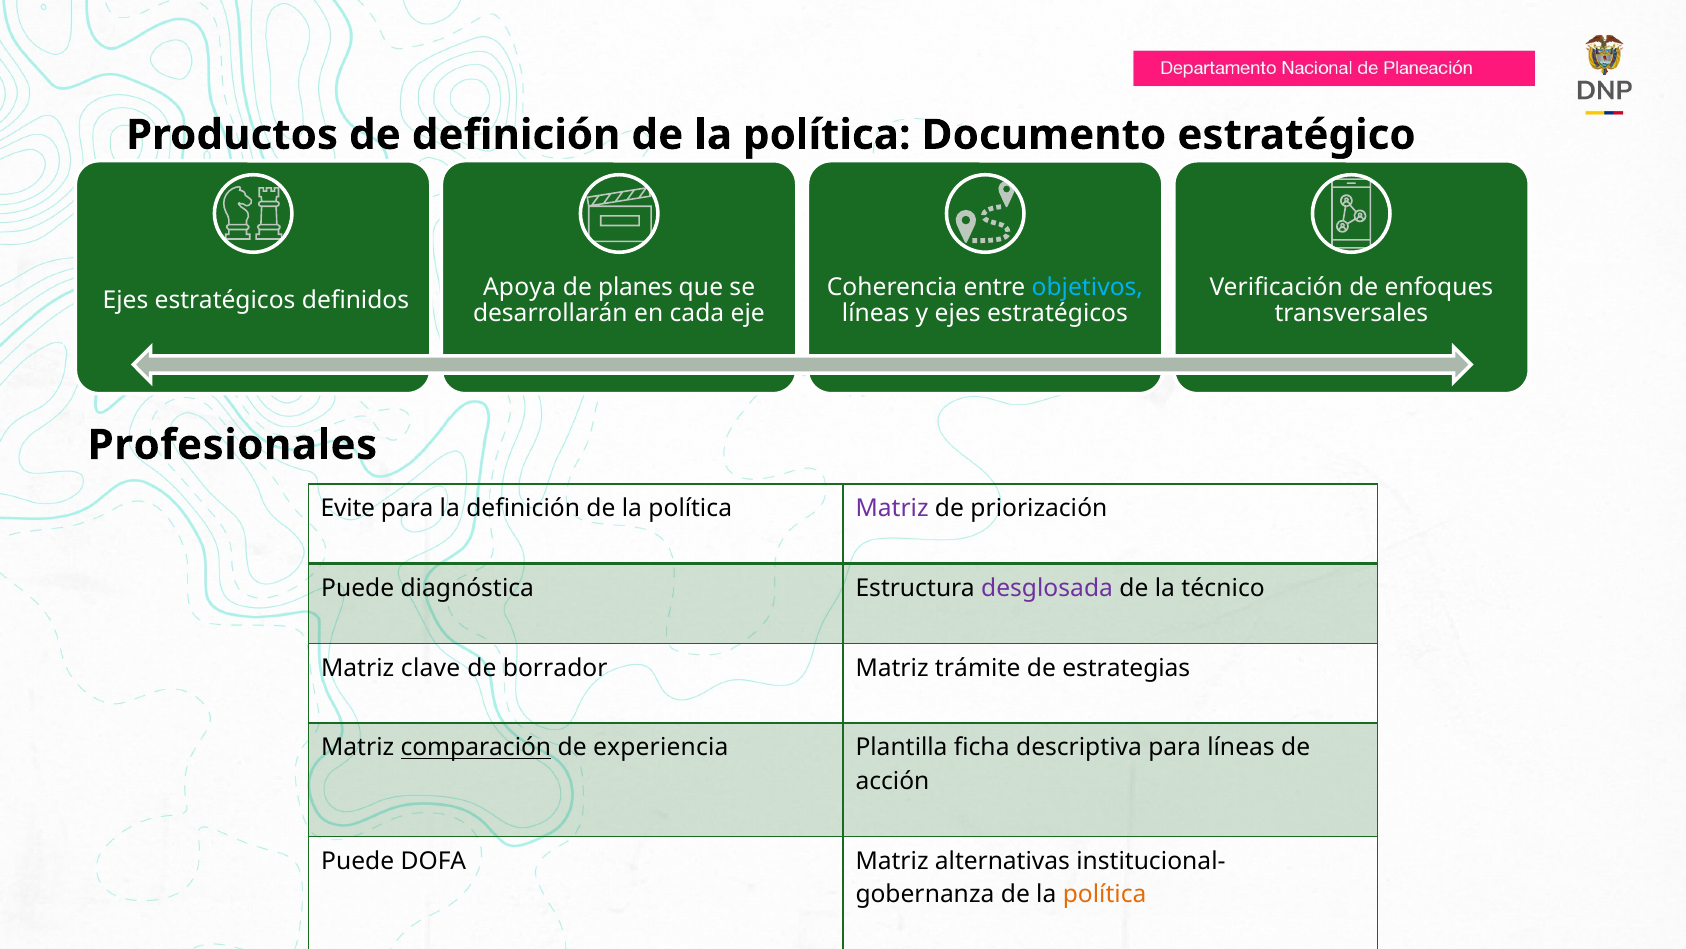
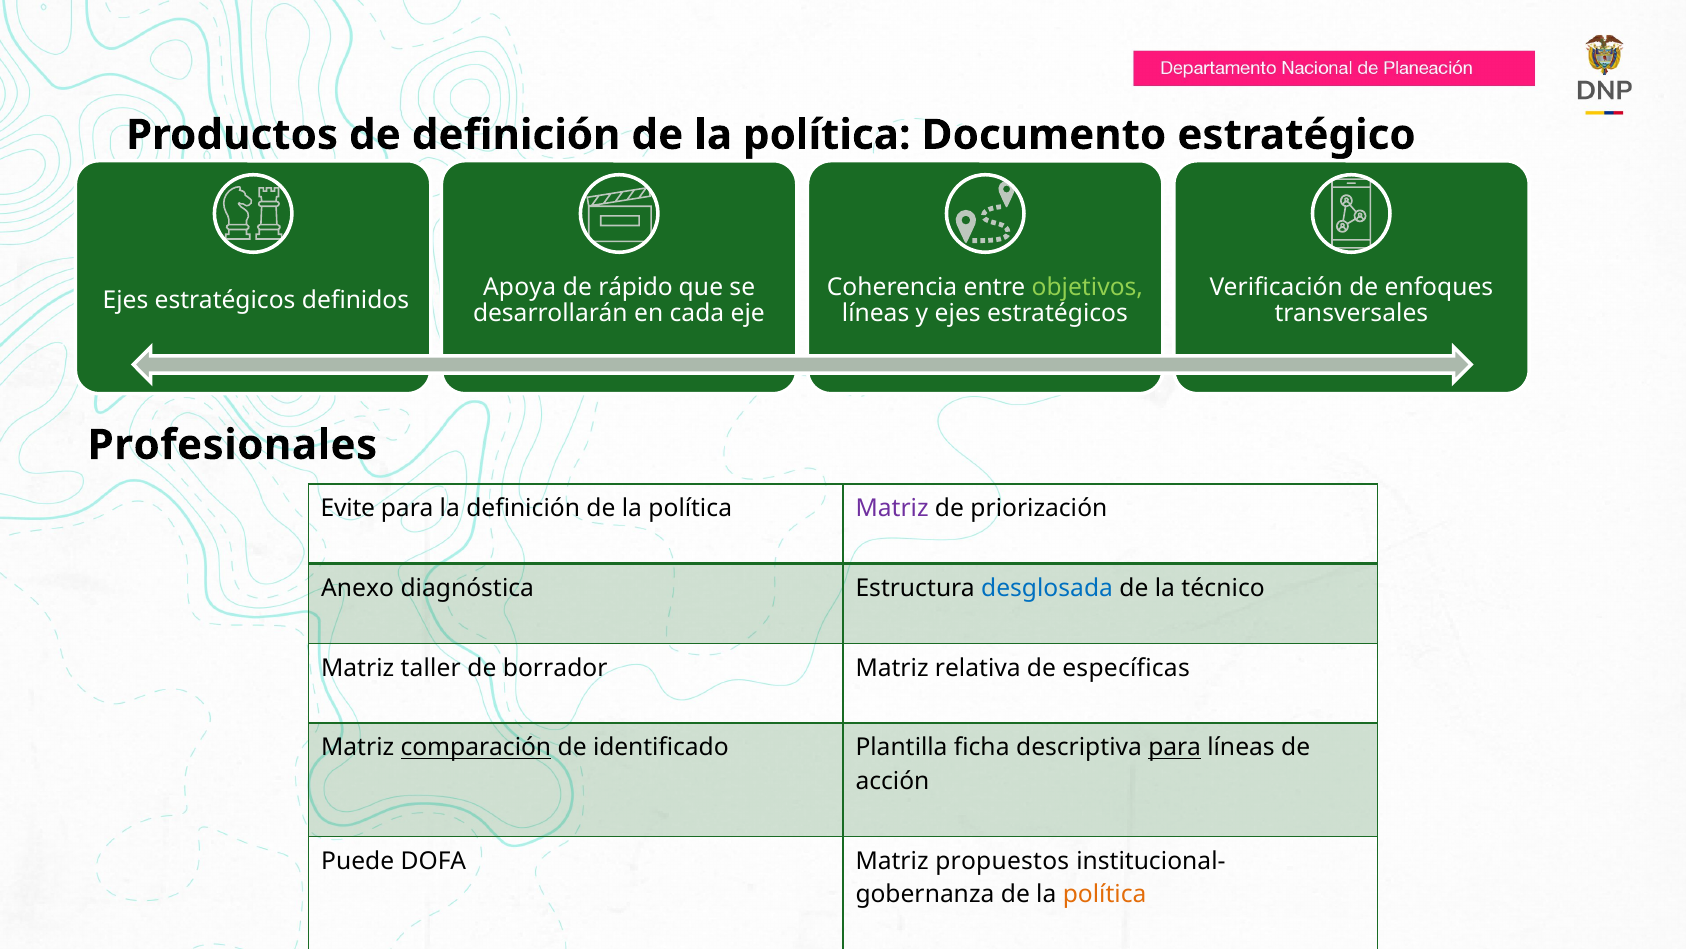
planes: planes -> rápido (636, 287)
objetivos colour: light blue -> light green (1087, 287)
Puede: Puede -> Anexo (358, 588)
desglosada colour: purple -> blue (1047, 588)
clave: clave -> taller (431, 668)
trámite: trámite -> relativa (978, 668)
estrategias: estrategias -> específicas (1126, 668)
experiencia: experiencia -> identificado (661, 747)
para underline: none -> present (1175, 747)
alternativas: alternativas -> propuestos (1002, 860)
